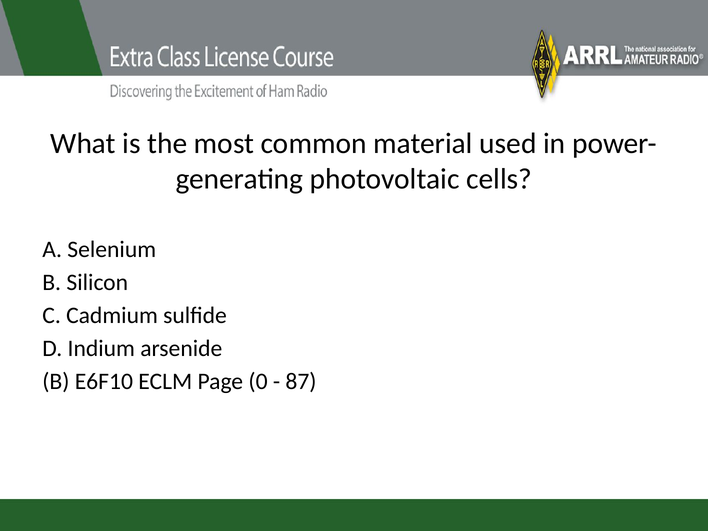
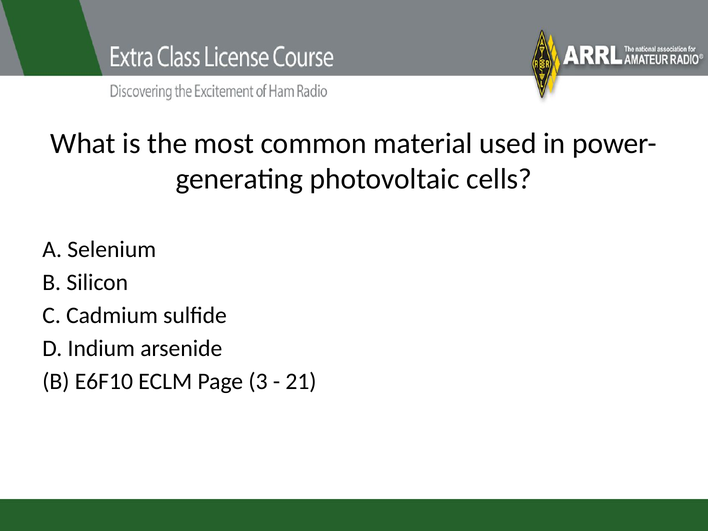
0: 0 -> 3 (258, 382)
87: 87 -> 21 (301, 382)
